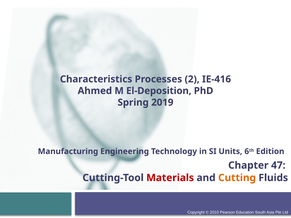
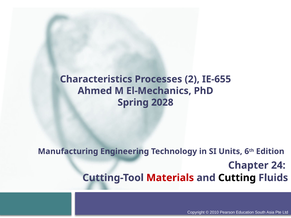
IE-416: IE-416 -> IE-655 (217, 79)
El-Deposition: El-Deposition -> El-Mechanics (159, 91)
2019: 2019 -> 2028 (162, 103)
47: 47 -> 24 (278, 166)
Cutting colour: orange -> black (237, 178)
